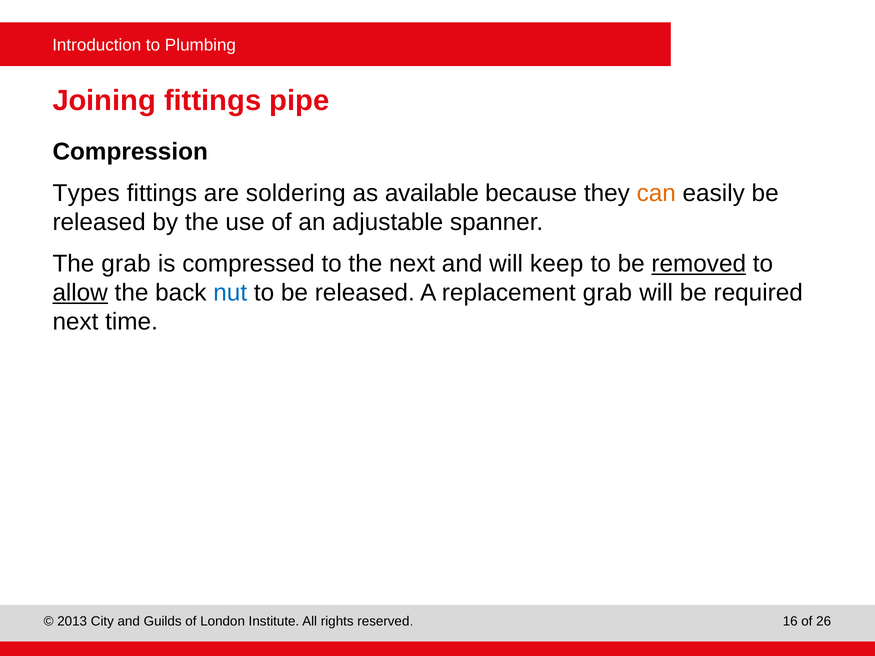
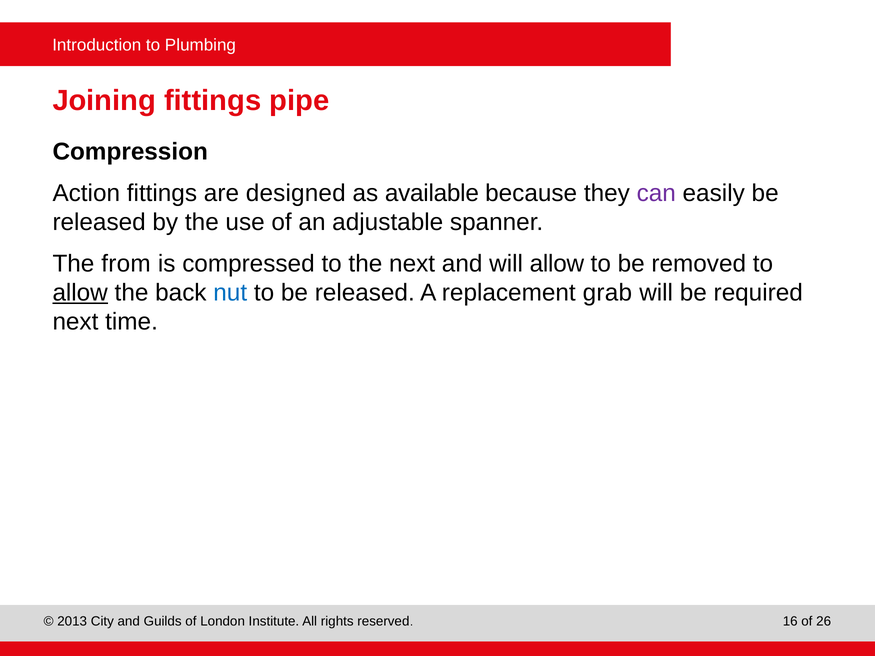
Types: Types -> Action (86, 193)
soldering: soldering -> designed (296, 193)
can colour: orange -> purple (656, 193)
The grab: grab -> from (126, 264)
will keep: keep -> allow (557, 264)
removed underline: present -> none (699, 264)
